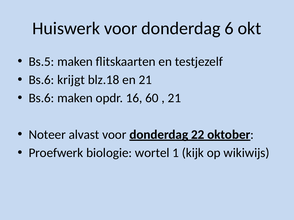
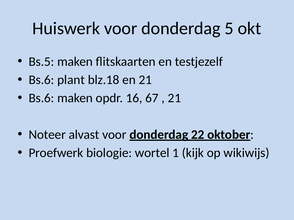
6: 6 -> 5 (229, 28)
krijgt: krijgt -> plant (71, 80)
60: 60 -> 67 (152, 98)
